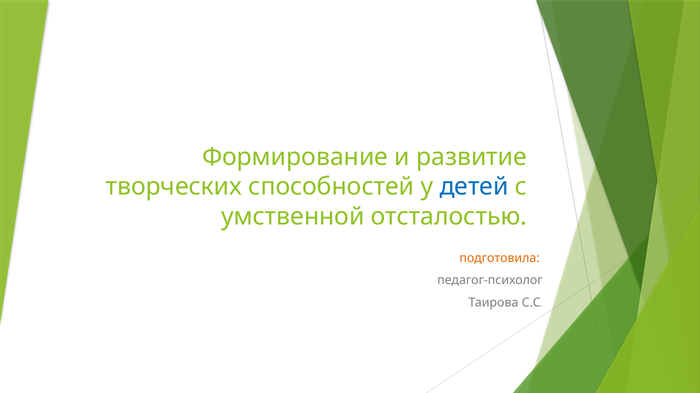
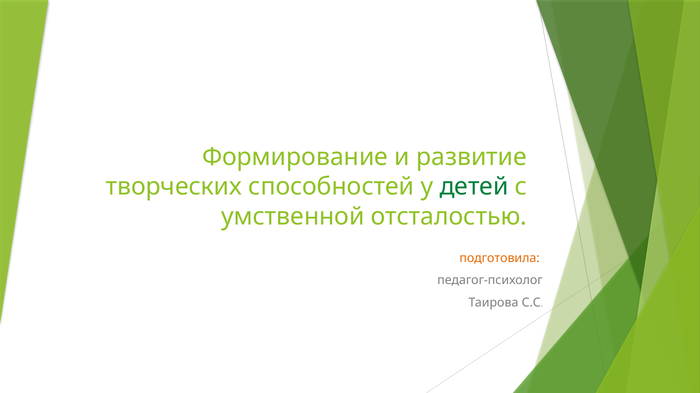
детей colour: blue -> green (474, 187)
